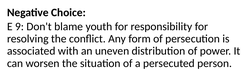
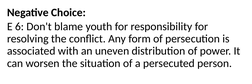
9: 9 -> 6 (20, 26)
